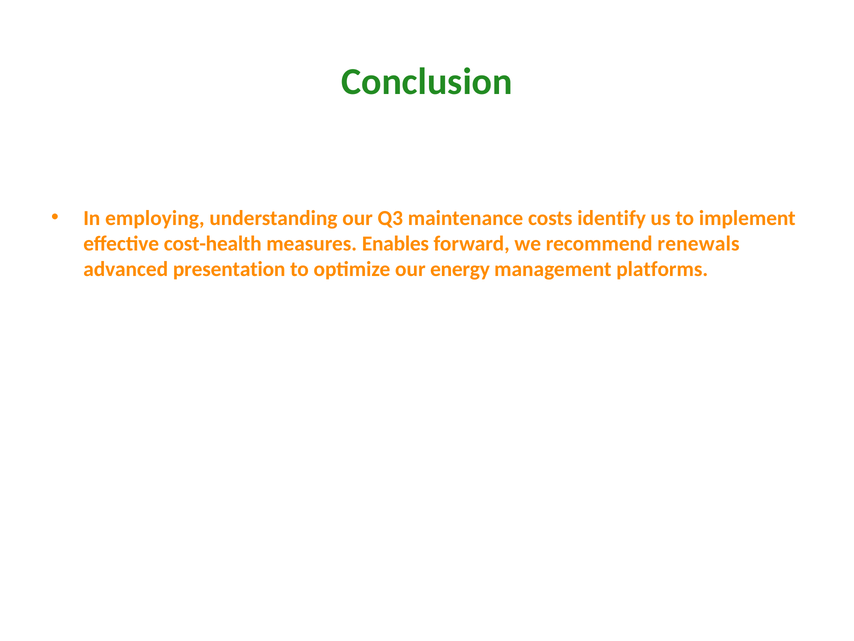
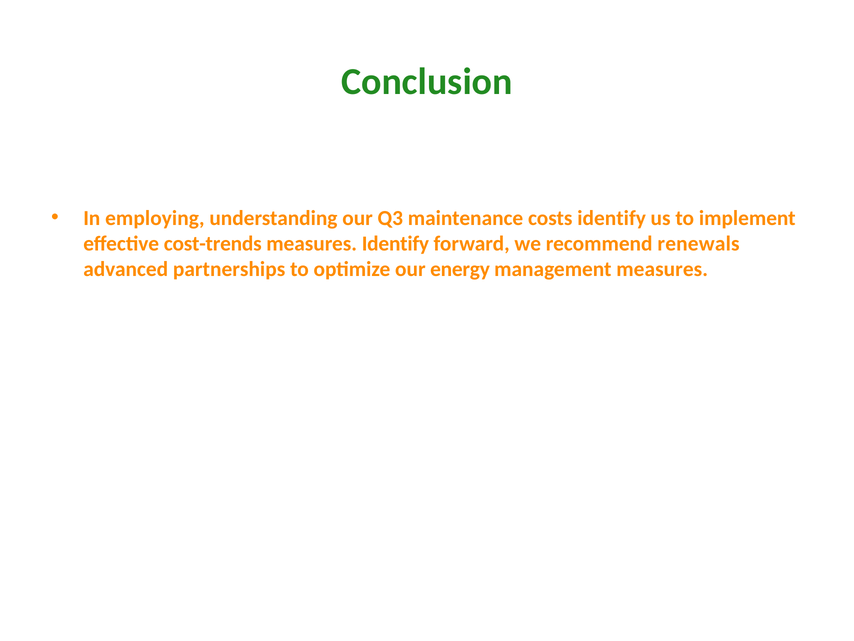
cost-health: cost-health -> cost-trends (213, 243)
measures Enables: Enables -> Identify (395, 243)
presentation: presentation -> partnerships (229, 269)
management platforms: platforms -> measures (662, 269)
